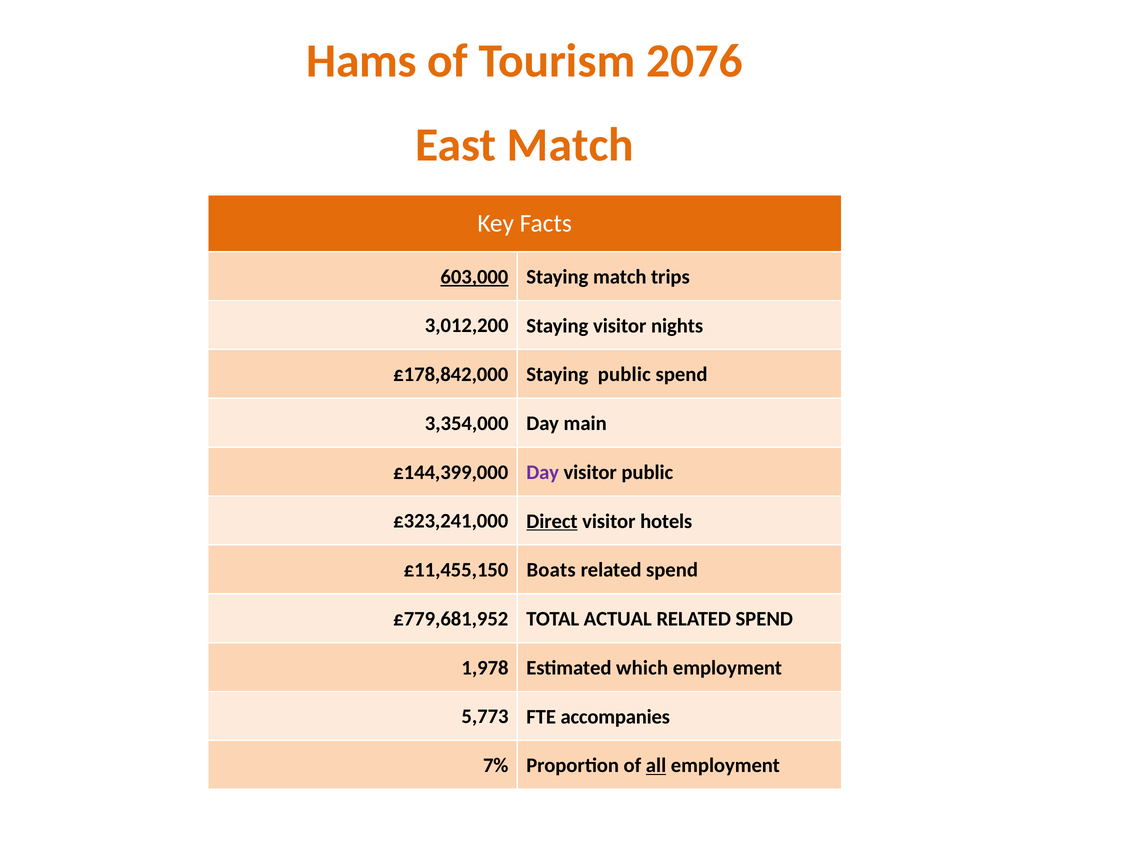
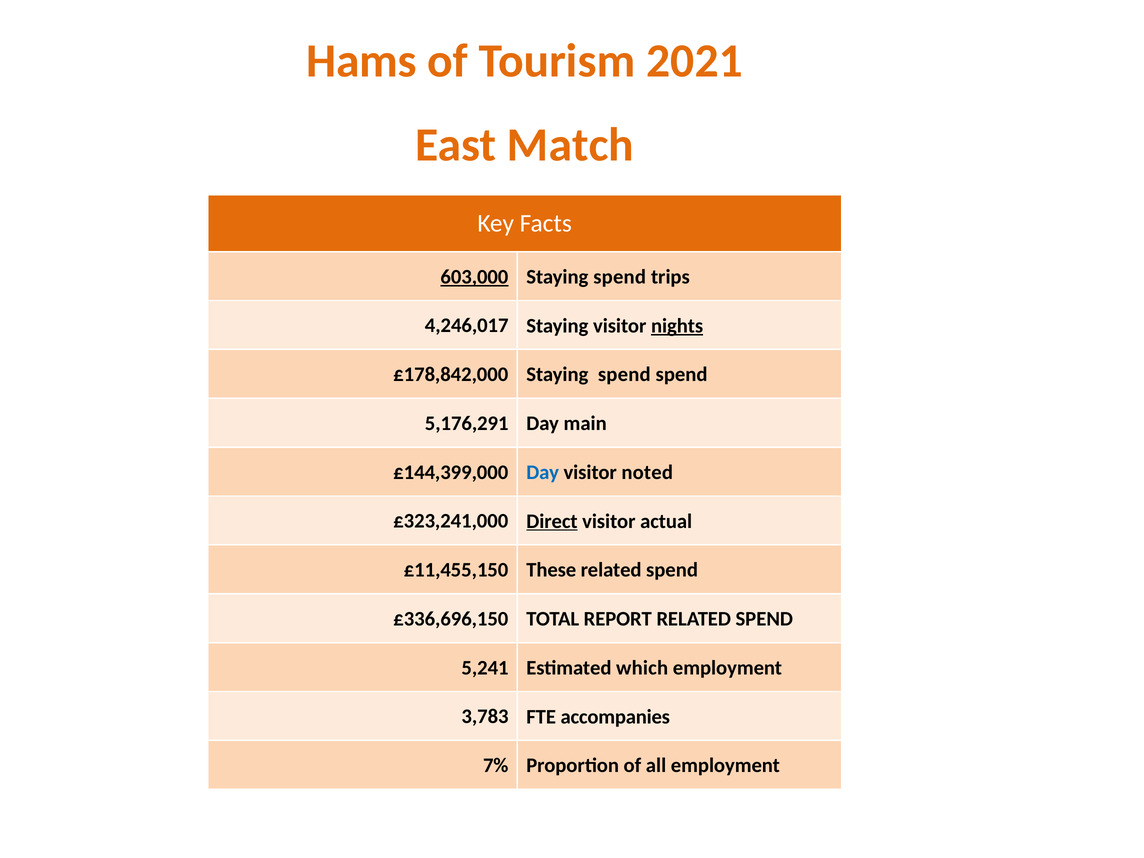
2076: 2076 -> 2021 (695, 61)
match: match -> spend (620, 277)
3,012,200: 3,012,200 -> 4,246,017 (467, 326)
nights underline: none -> present (677, 326)
£178,842,000 Staying public: public -> spend (624, 375)
3,354,000: 3,354,000 -> 5,176,291 (467, 423)
Day colour: purple -> blue (543, 472)
visitor public: public -> noted (647, 472)
hotels: hotels -> actual (666, 521)
Boats: Boats -> These (551, 570)
£779,681,952: £779,681,952 -> £336,696,150 (451, 619)
ACTUAL: ACTUAL -> REPORT (618, 619)
1,978: 1,978 -> 5,241 (485, 668)
5,773: 5,773 -> 3,783 (485, 717)
all underline: present -> none (656, 766)
